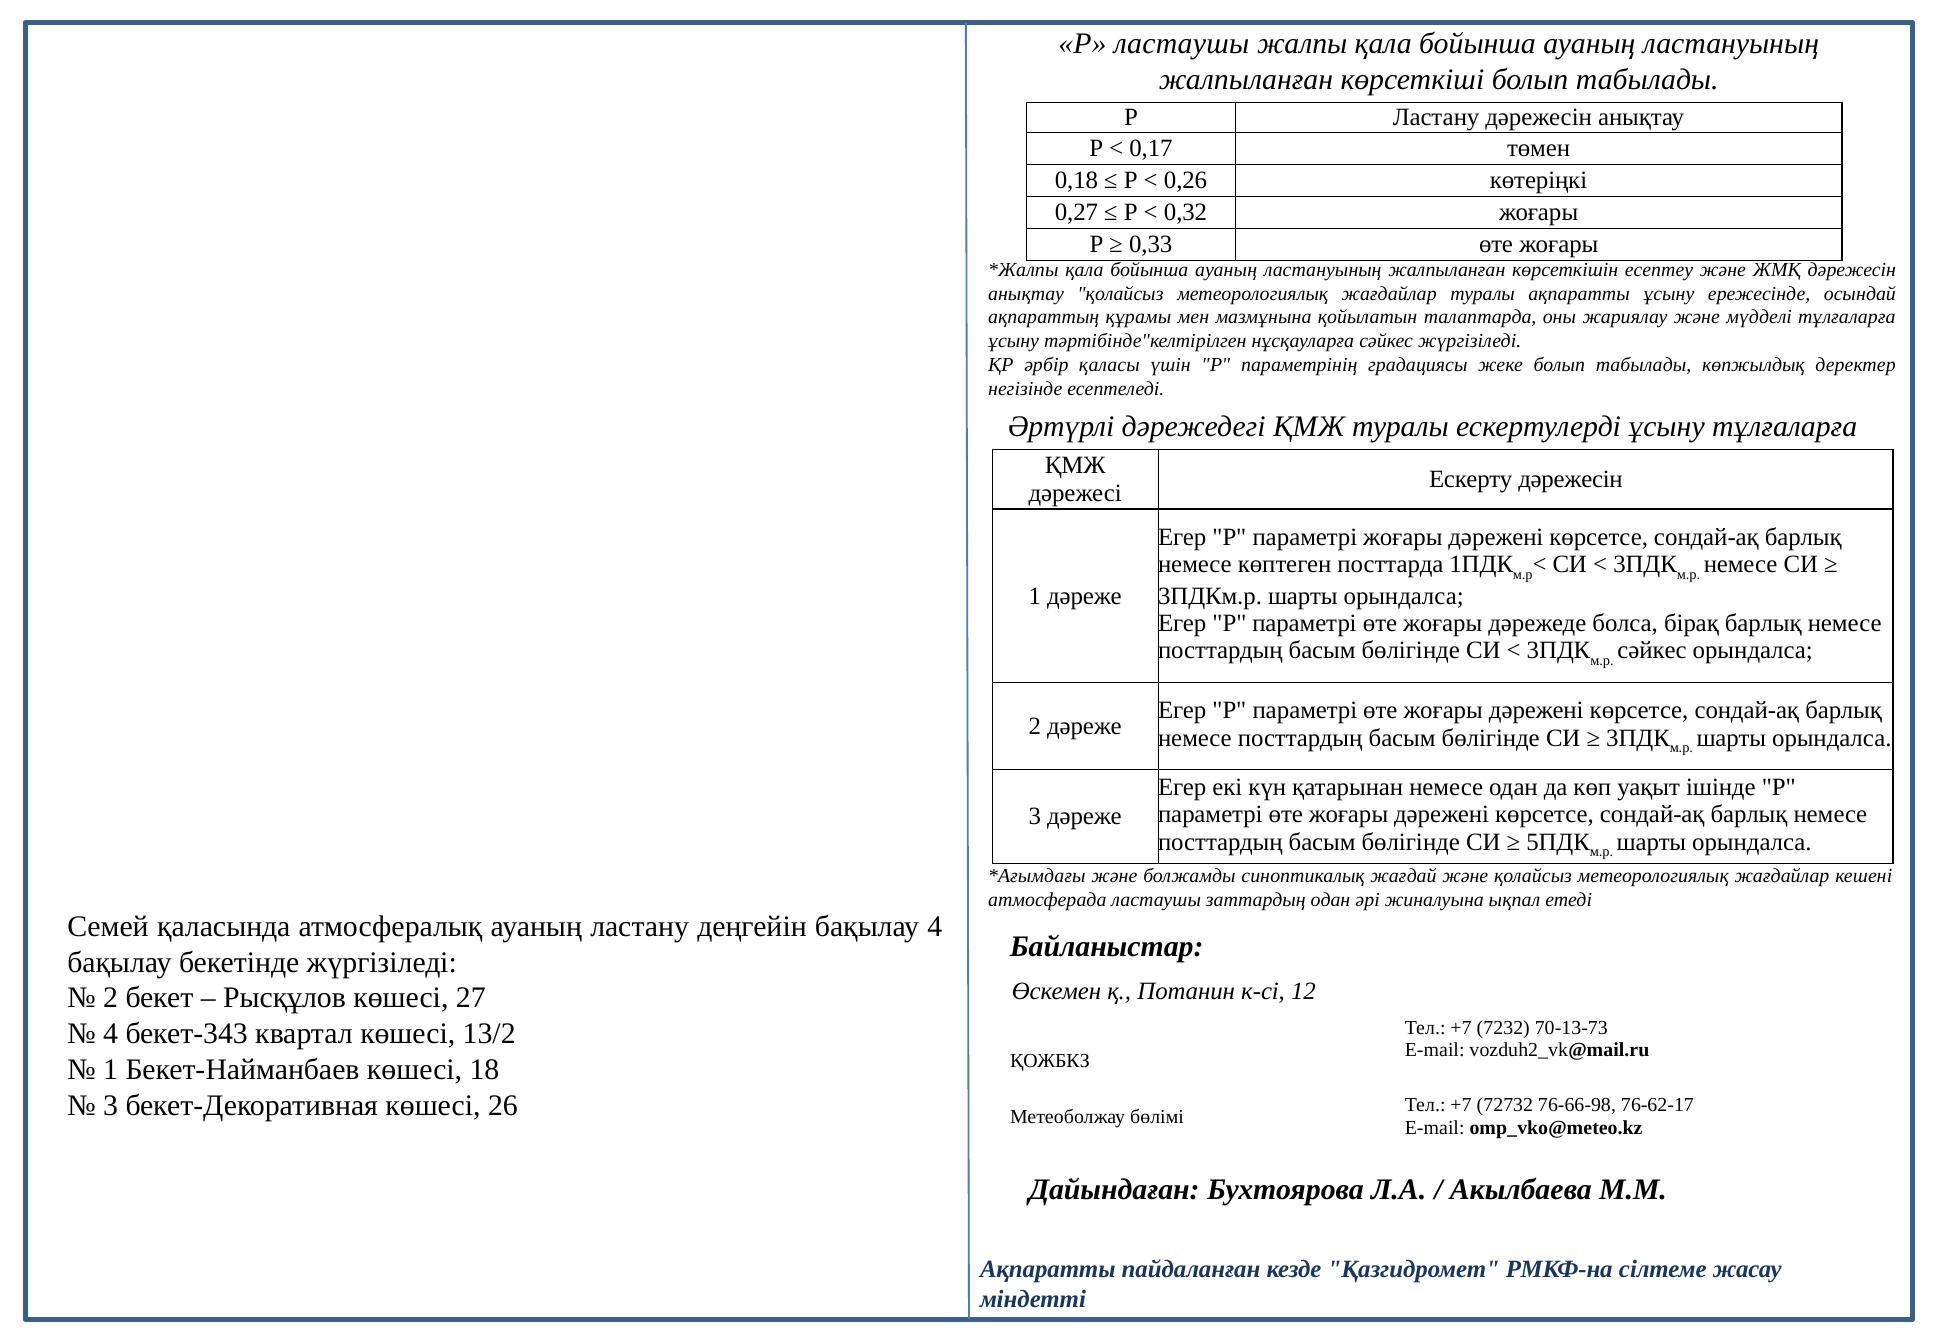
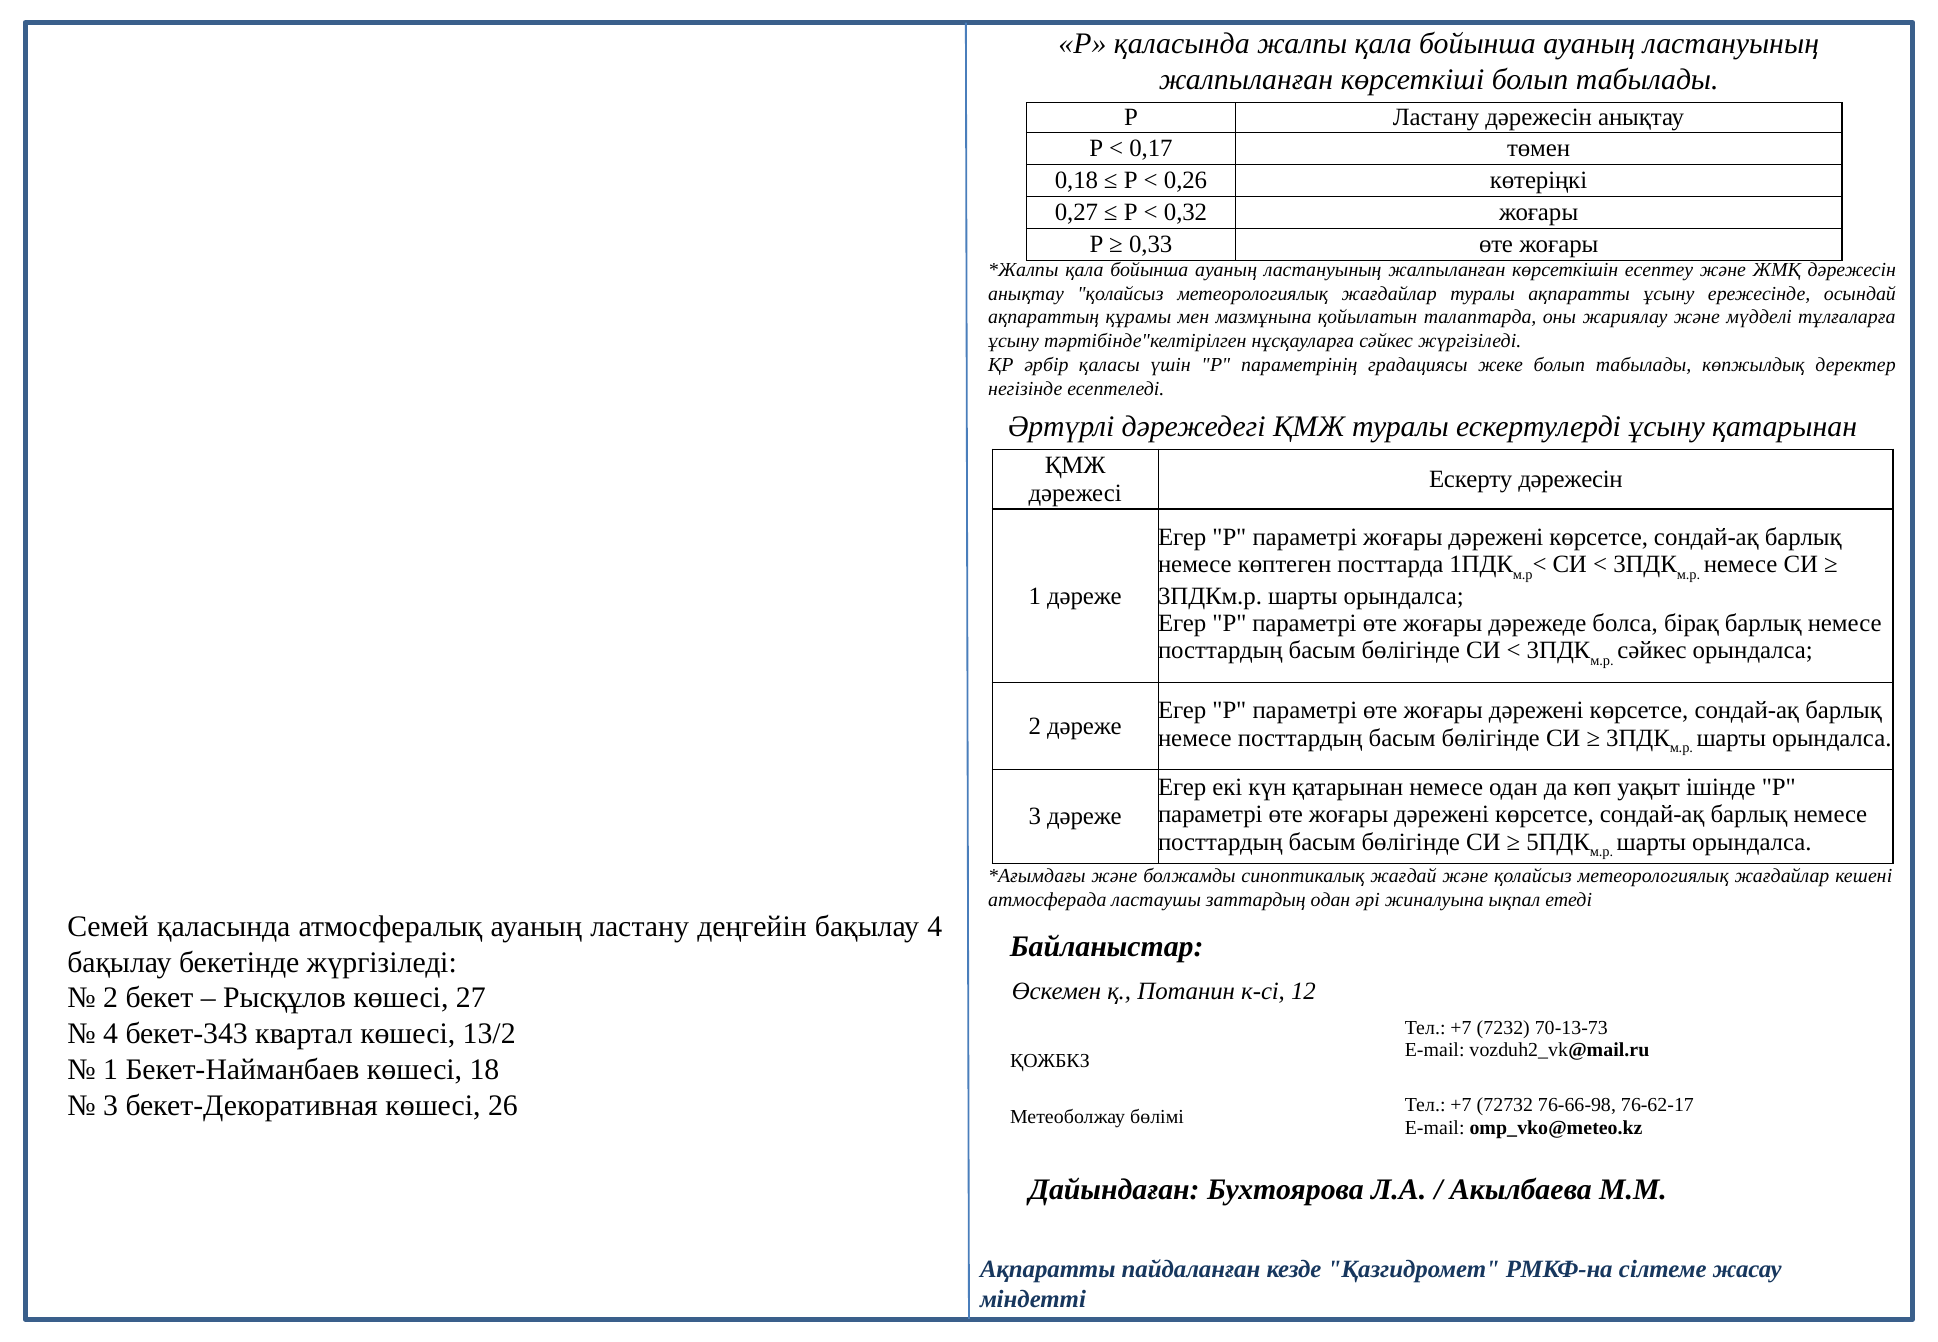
Р ластаушы: ластаушы -> қаласында (1182, 44)
ұсыну тұлғаларға: тұлғаларға -> қатарынан (1785, 426)
